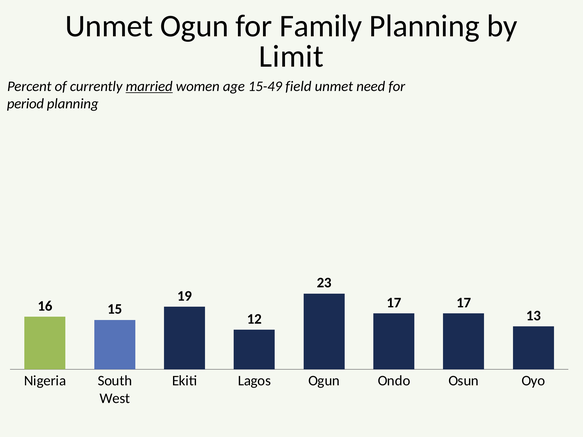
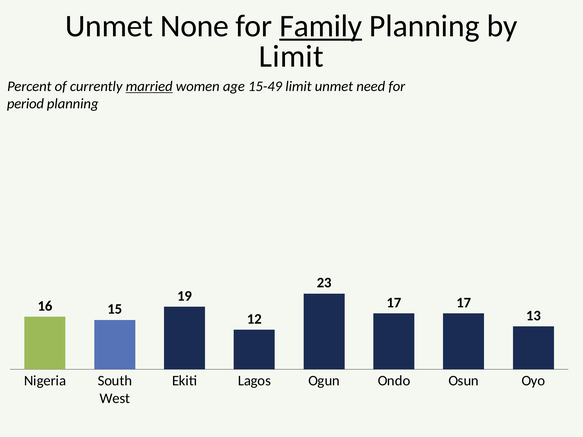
Unmet Ogun: Ogun -> None (195, 26)
Family underline: none -> present (321, 26)
15-49 field: field -> limit (299, 86)
